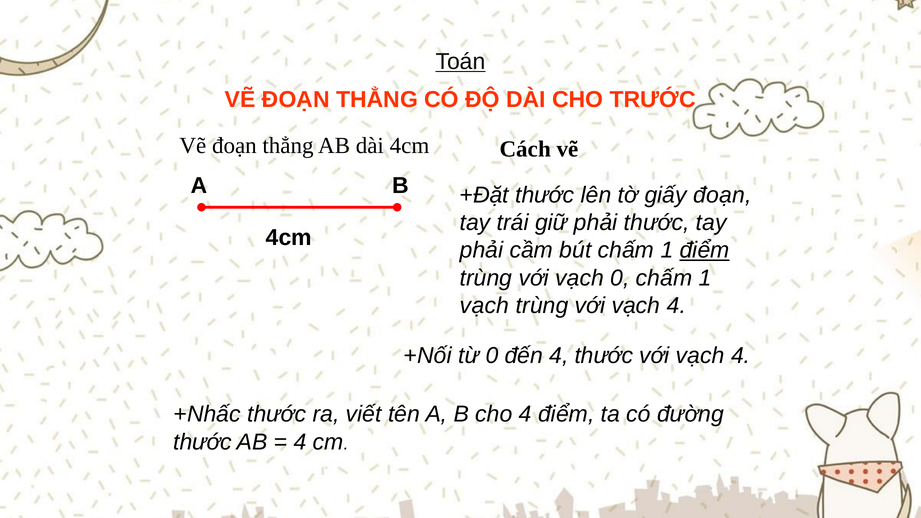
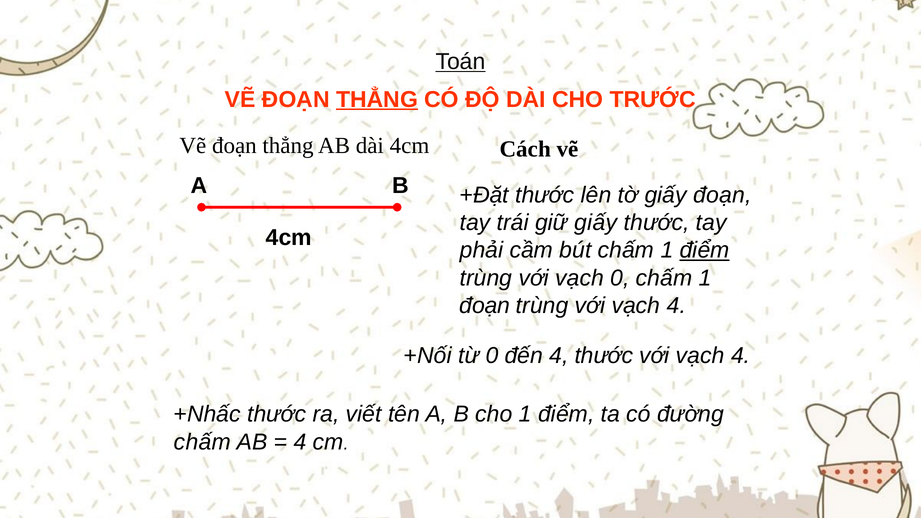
THẲNG underline: none -> present (377, 99)
giữ phải: phải -> giấy (596, 223)
vạch: vạch -> đoạn (485, 306)
cho 4: 4 -> 1 (525, 414)
thước: thước -> chấm (202, 442)
